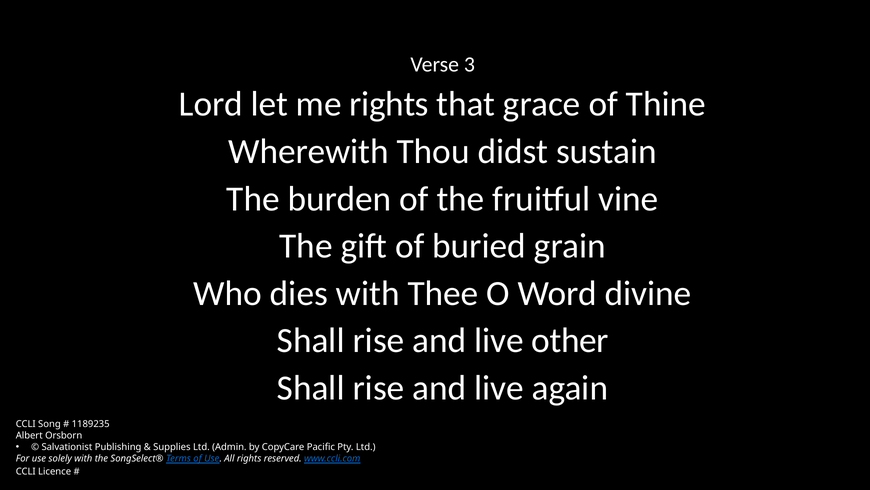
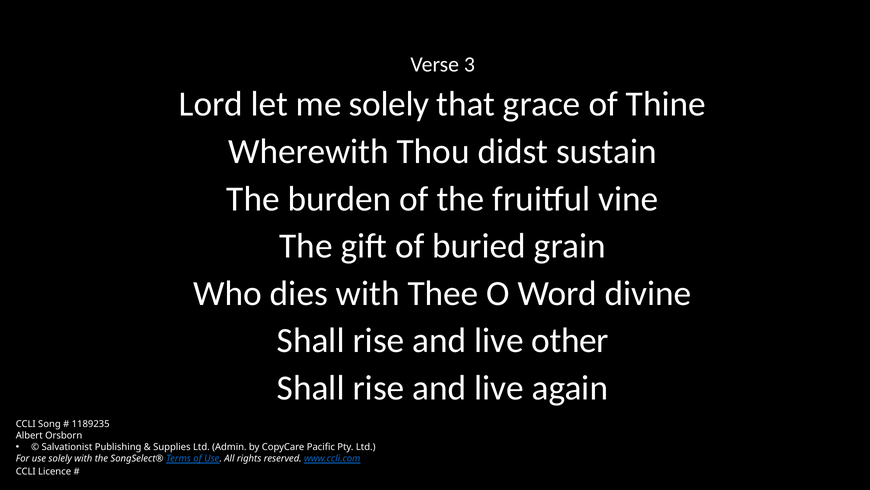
me rights: rights -> solely (389, 104)
